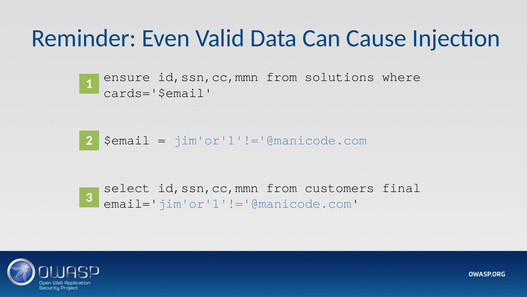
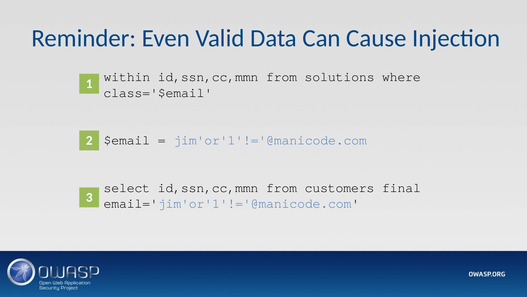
ensure: ensure -> within (127, 77)
cards='$email: cards='$email -> class='$email (158, 93)
